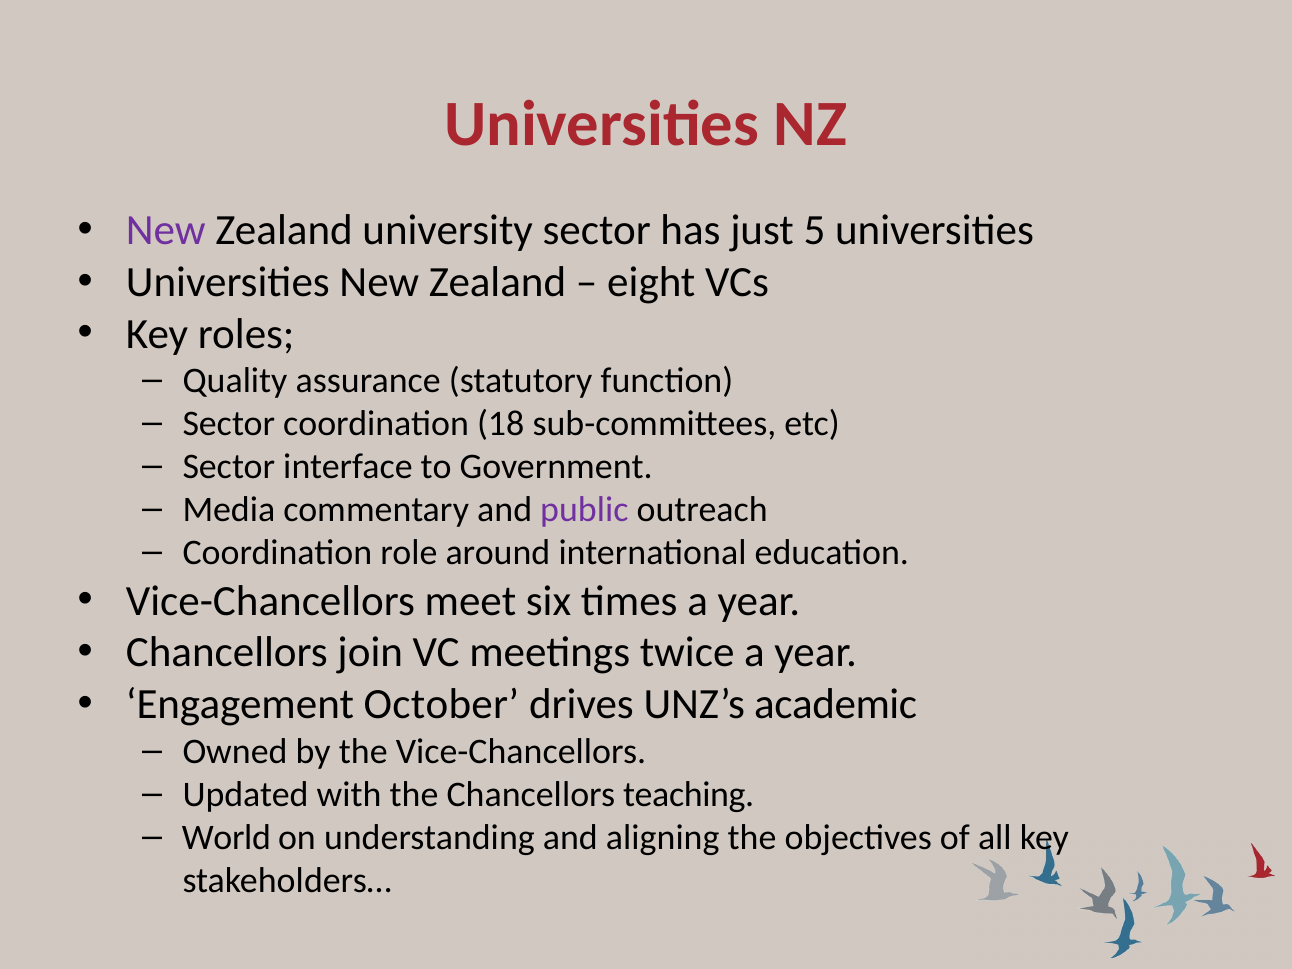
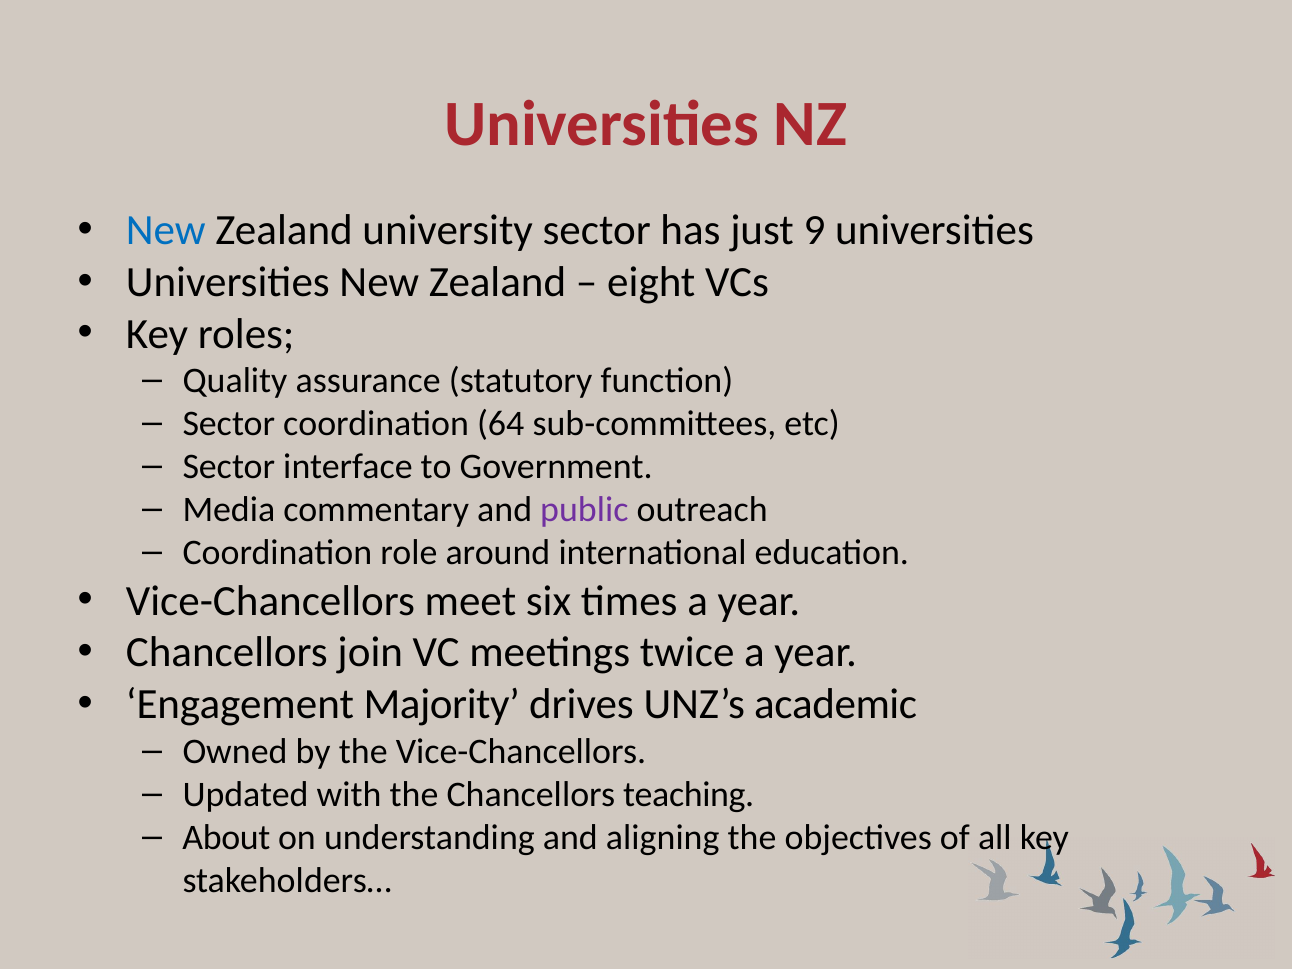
New colour: purple -> blue (166, 231)
5: 5 -> 9 (815, 231)
18: 18 -> 64 (501, 424)
October: October -> Majority (442, 704)
World: World -> About (226, 837)
